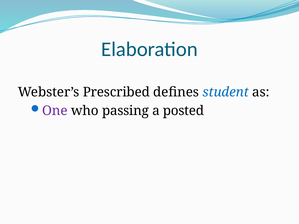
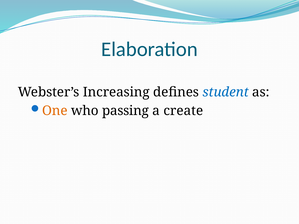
Prescribed: Prescribed -> Increasing (116, 92)
One colour: purple -> orange (55, 111)
posted: posted -> create (183, 111)
